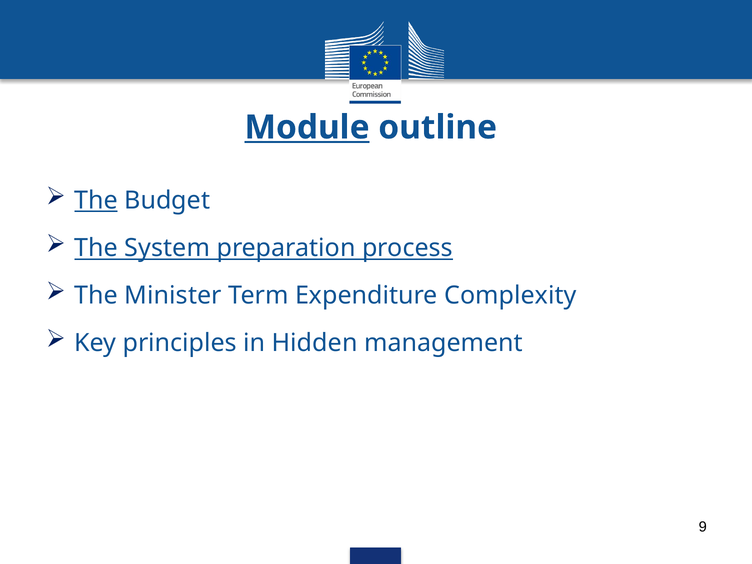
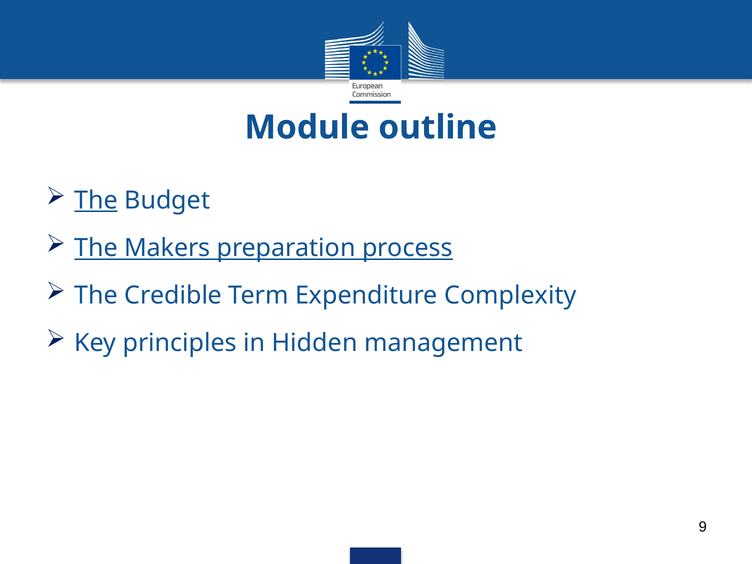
Module underline: present -> none (307, 127)
System: System -> Makers (167, 248)
Minister: Minister -> Credible (173, 296)
